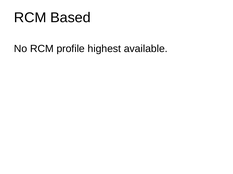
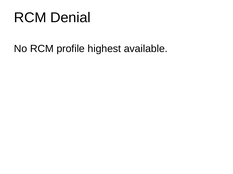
Based: Based -> Denial (70, 18)
